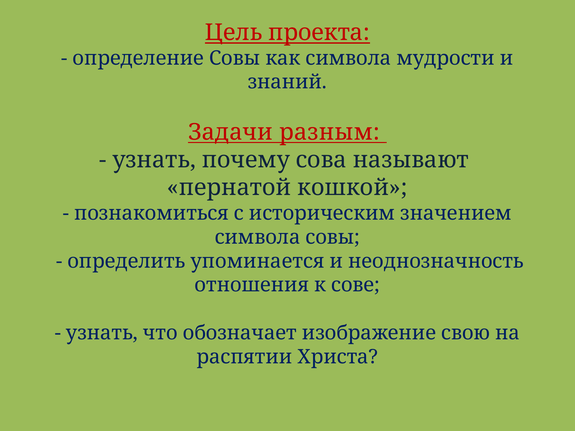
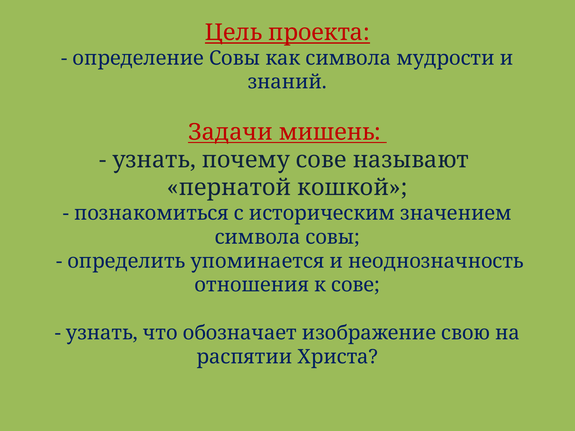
разным: разным -> мишень (330, 132)
почему сова: сова -> сове (321, 160)
